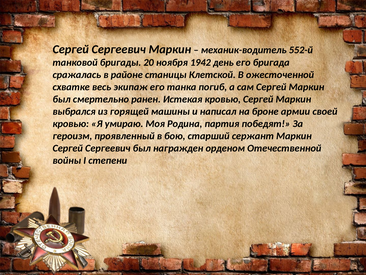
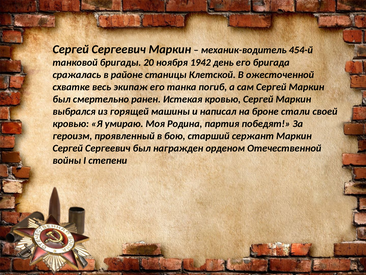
552-й: 552-й -> 454-й (301, 50)
армии: армии -> стали (295, 111)
